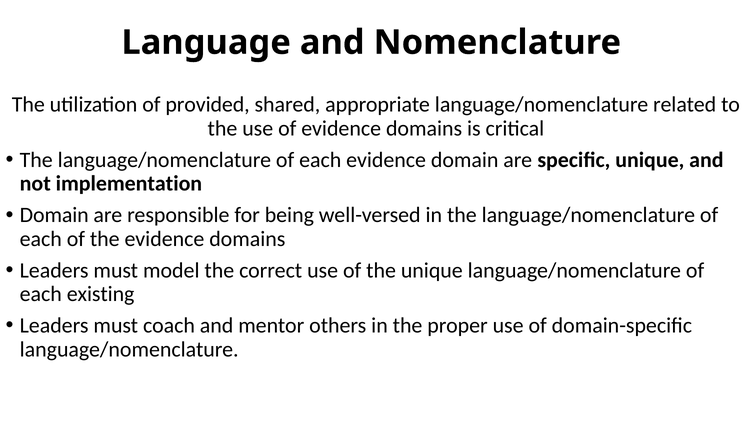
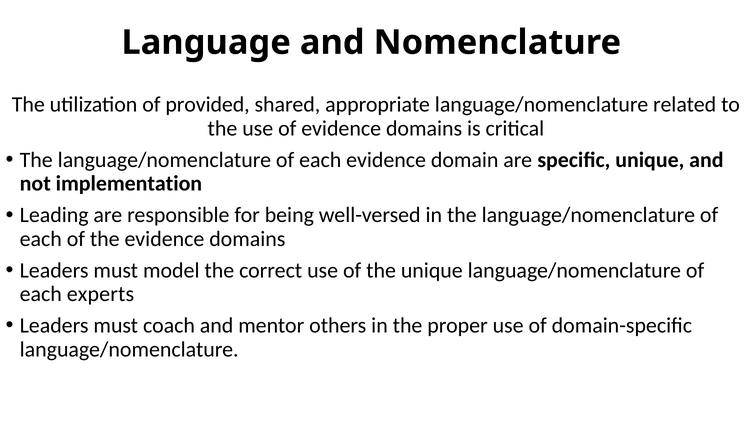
Domain: Domain -> Leading (54, 215)
existing: existing -> experts (100, 294)
